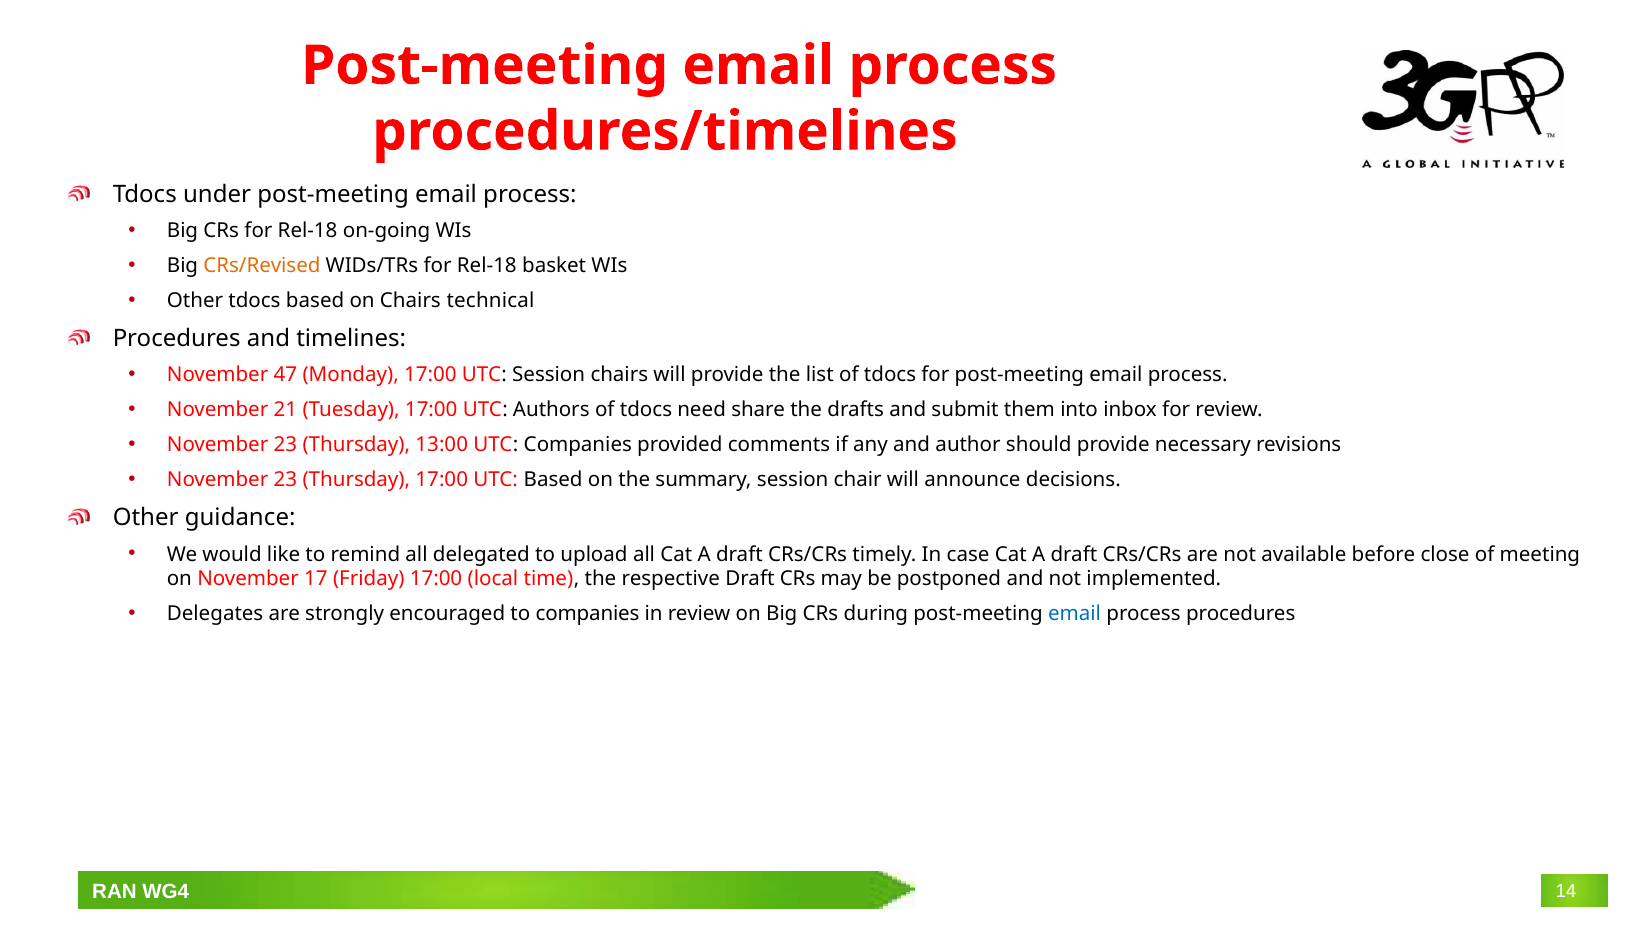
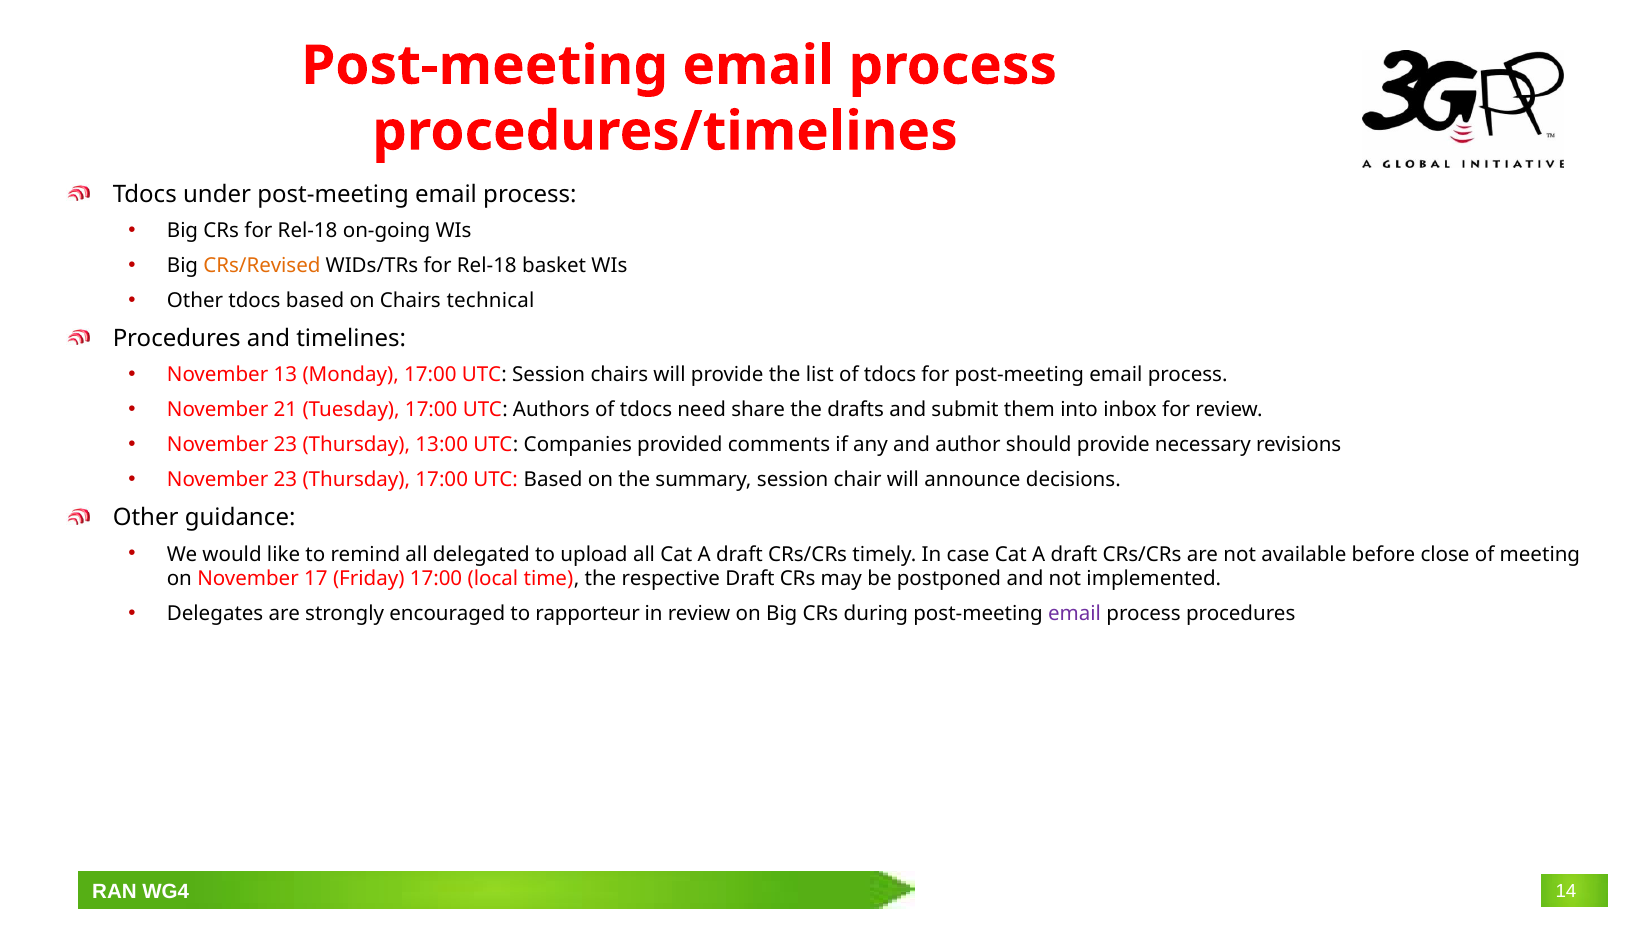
47: 47 -> 13 (285, 375)
to companies: companies -> rapporteur (588, 614)
email colour: blue -> purple (1075, 614)
